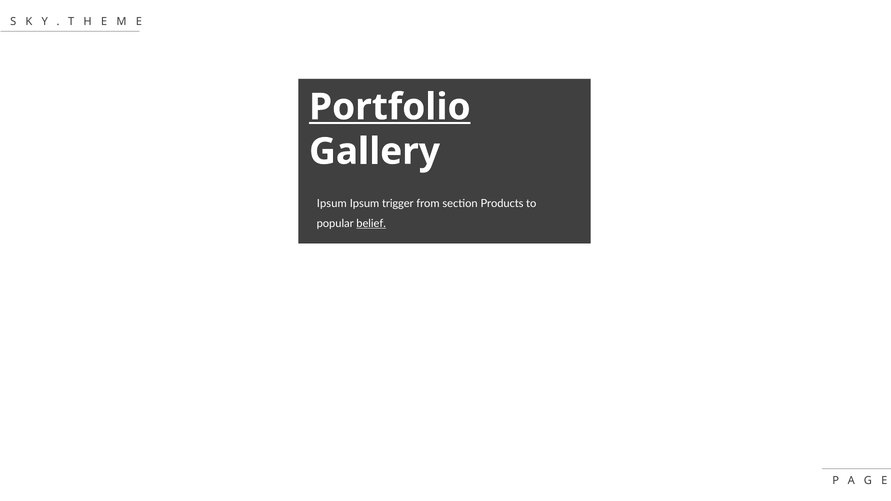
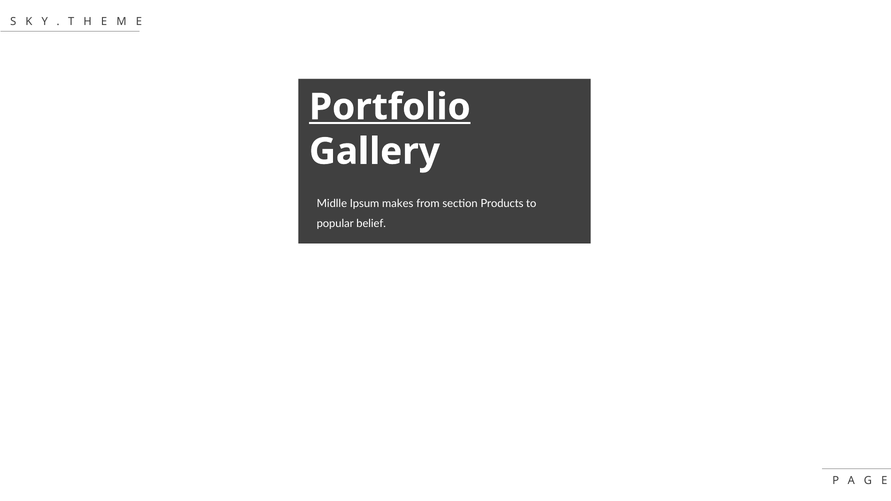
Ipsum: Ipsum -> Midlle (332, 203)
trigger: trigger -> makes (398, 203)
belief underline: present -> none (371, 223)
